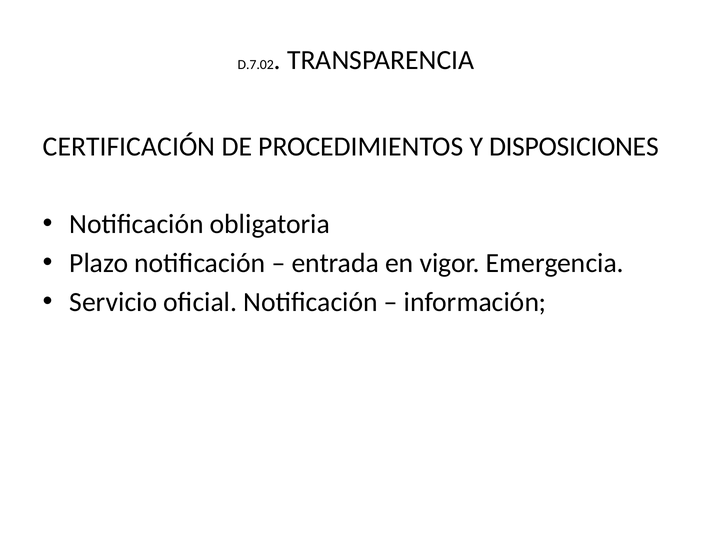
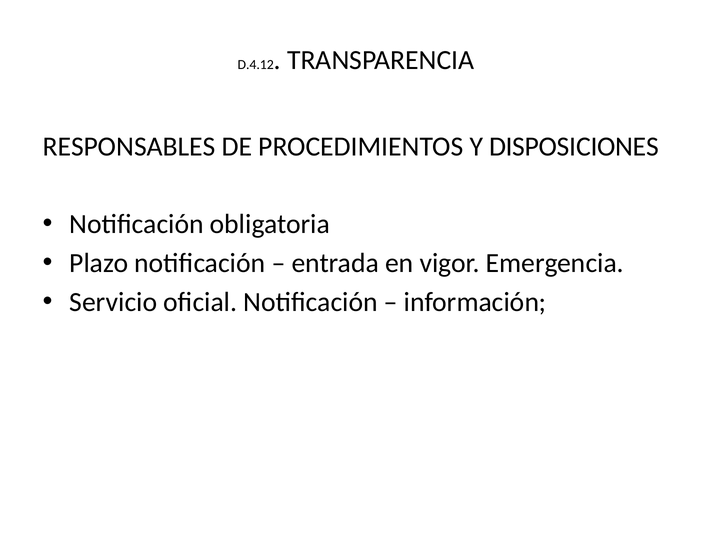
D.7.02: D.7.02 -> D.4.12 (256, 65)
CERTIFICACIÓN: CERTIFICACIÓN -> RESPONSABLES (129, 147)
